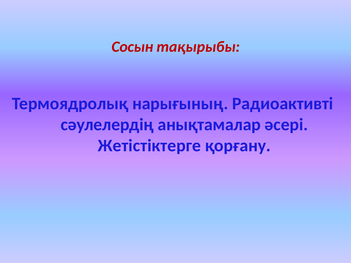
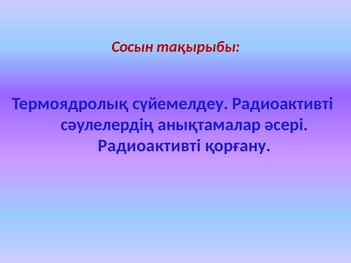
нарығының: нарығының -> сүйемелдеу (180, 104)
Жетістіктерге: Жетістіктерге -> Радиоактивті (149, 146)
